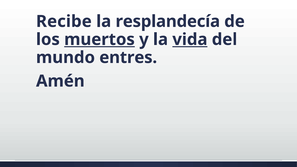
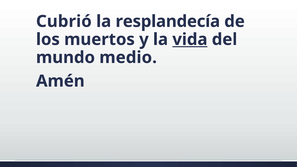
Recibe: Recibe -> Cubrió (64, 21)
muertos underline: present -> none (99, 39)
entres: entres -> medio (128, 57)
